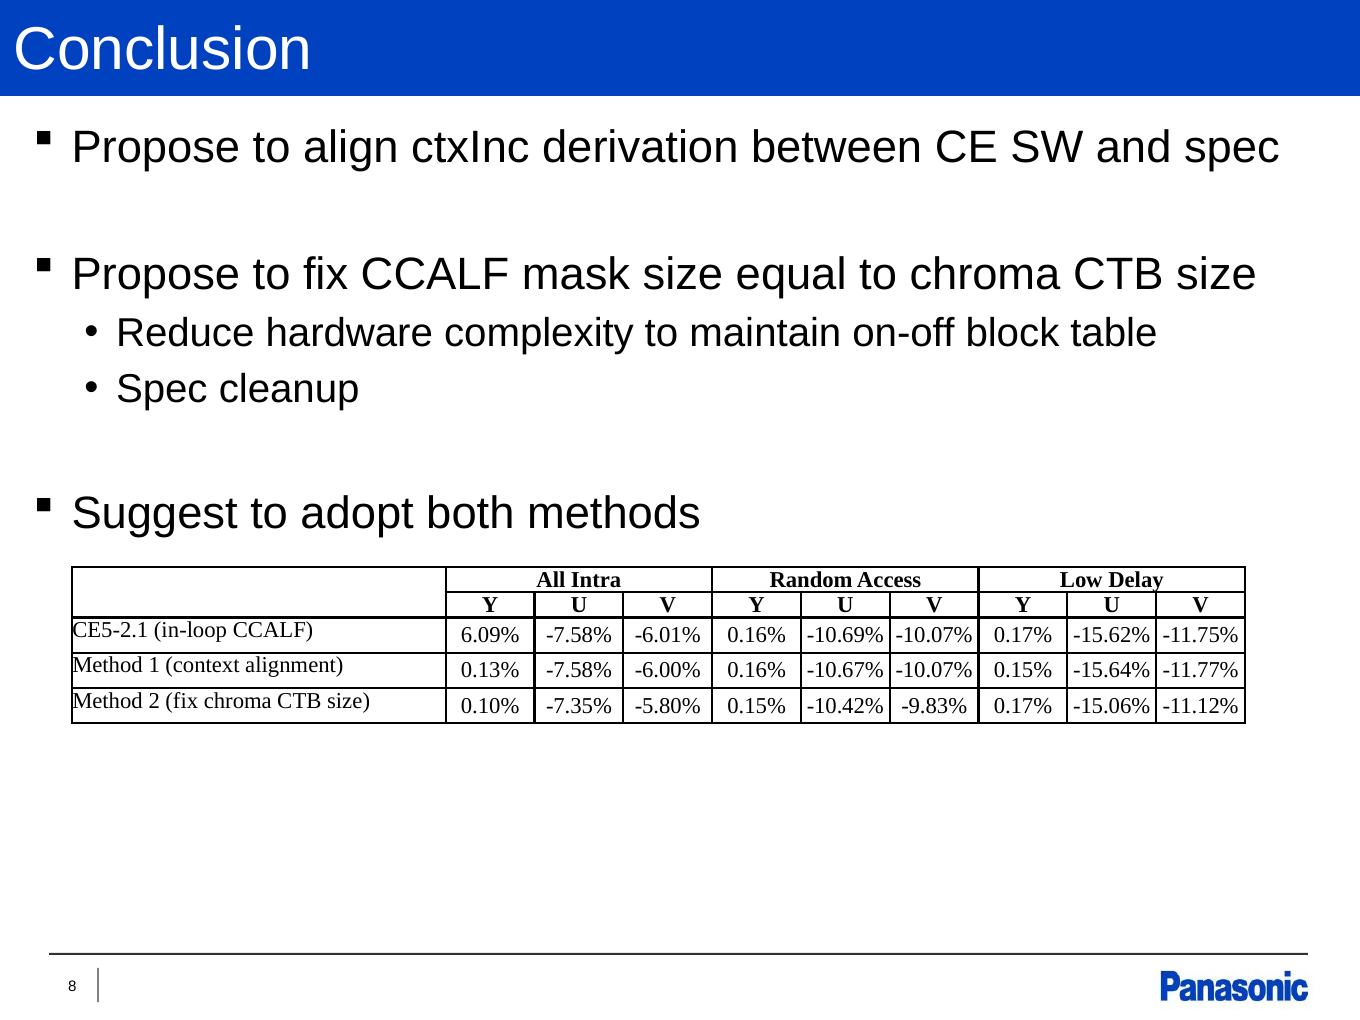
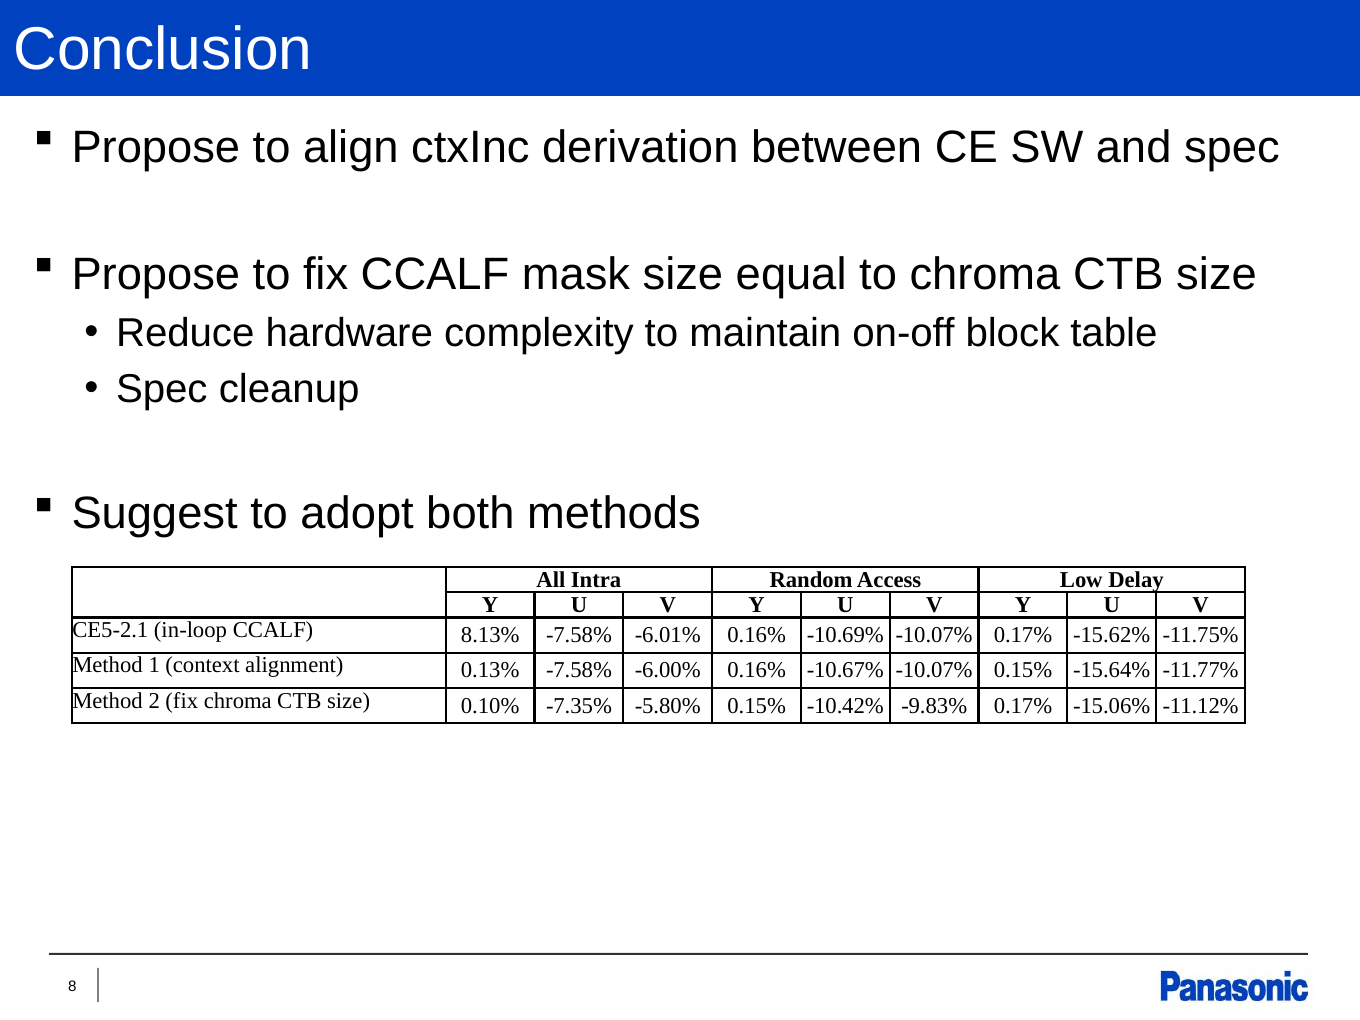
6.09%: 6.09% -> 8.13% (490, 635)
